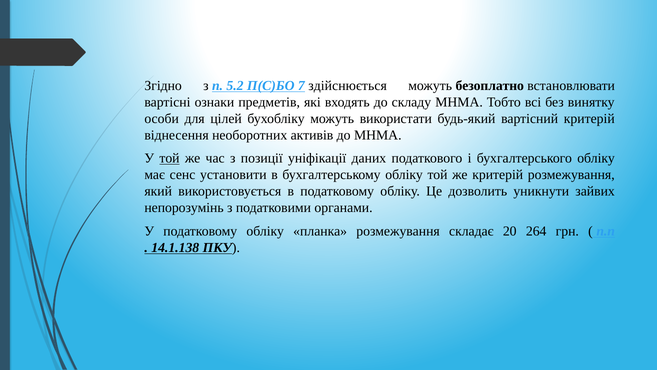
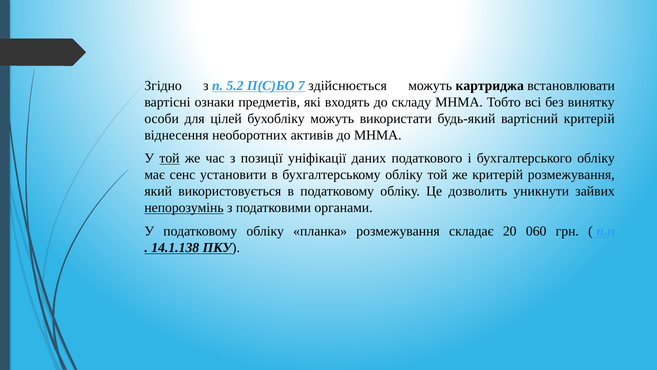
безоплатно: безоплатно -> картриджа (490, 86)
непорозумінь underline: none -> present (184, 208)
264: 264 -> 060 (536, 231)
